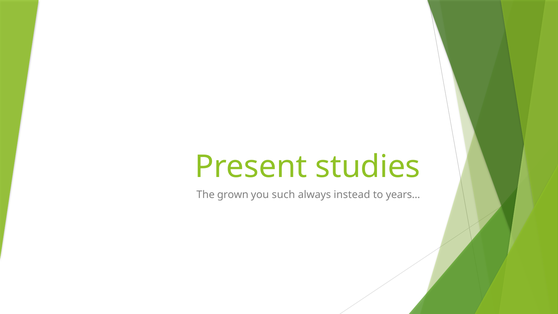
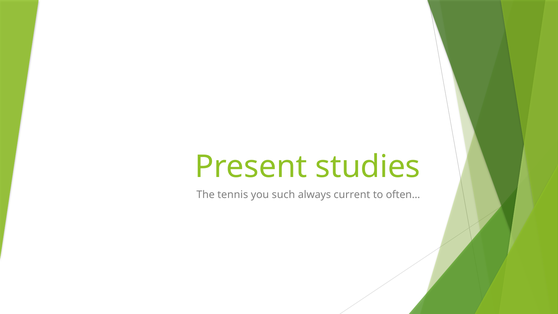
grown: grown -> tennis (233, 194)
instead: instead -> current (352, 194)
years…: years… -> often… (403, 194)
